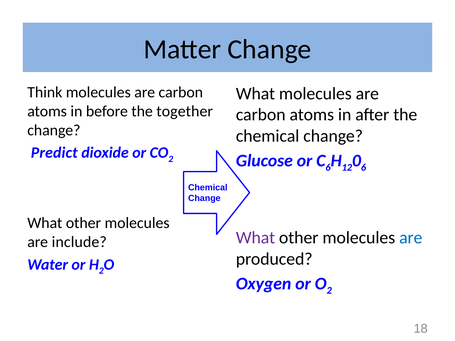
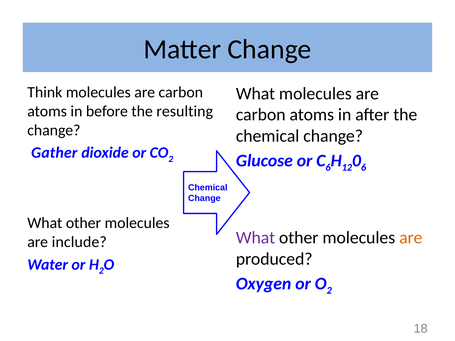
together: together -> resulting (185, 111)
Predict: Predict -> Gather (54, 153)
are colour: blue -> orange (411, 238)
